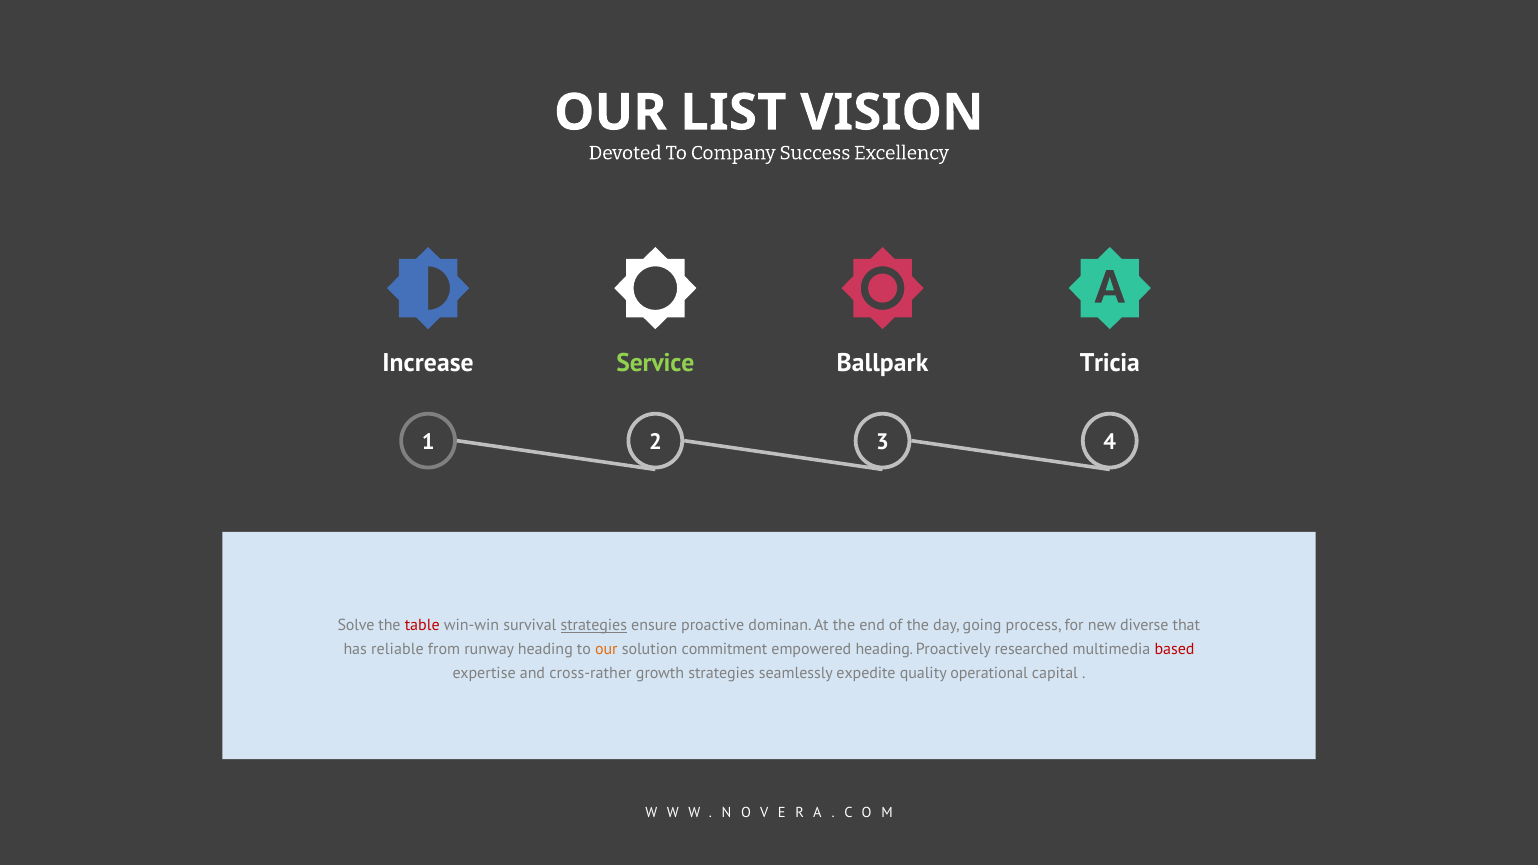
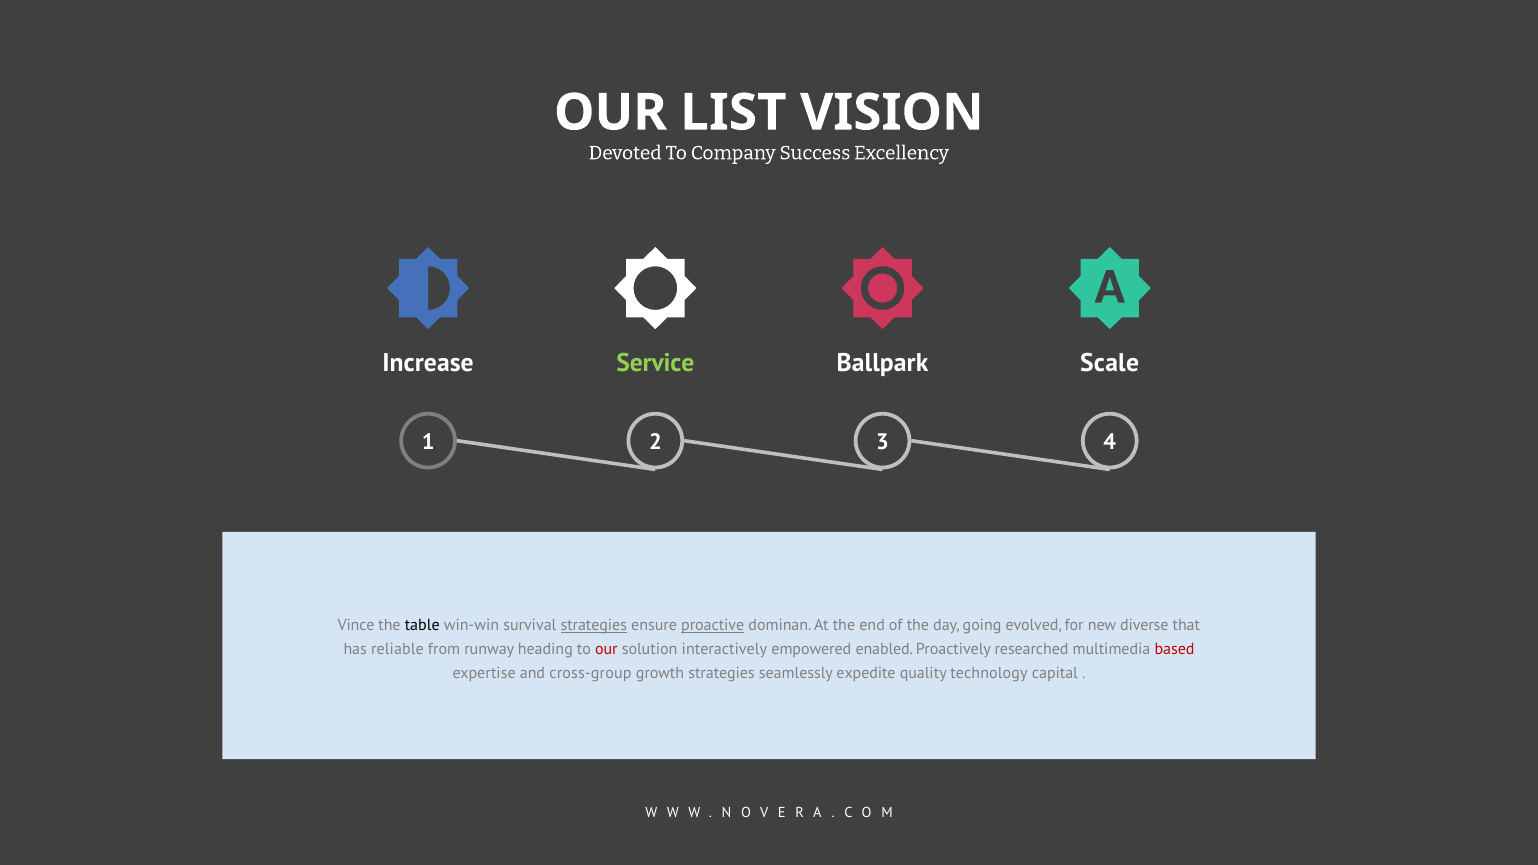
Tricia: Tricia -> Scale (1110, 363)
Solve: Solve -> Vince (356, 626)
table colour: red -> black (422, 626)
proactive underline: none -> present (713, 626)
process: process -> evolved (1034, 626)
our colour: orange -> red (606, 650)
commitment: commitment -> interactively (724, 650)
empowered heading: heading -> enabled (884, 650)
cross-rather: cross-rather -> cross-group (590, 674)
operational: operational -> technology (989, 674)
